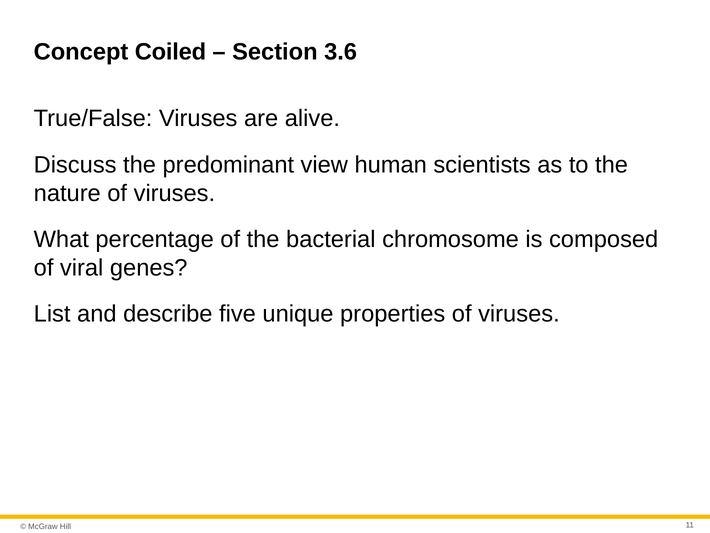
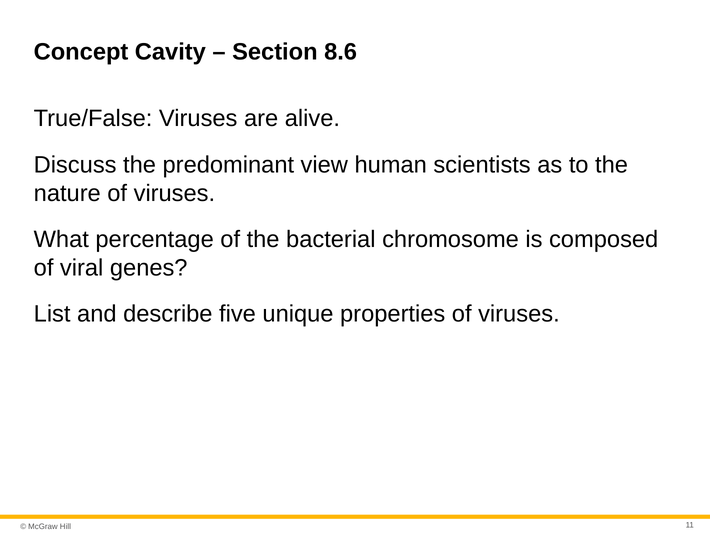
Coiled: Coiled -> Cavity (170, 52)
3.6: 3.6 -> 8.6 (341, 52)
